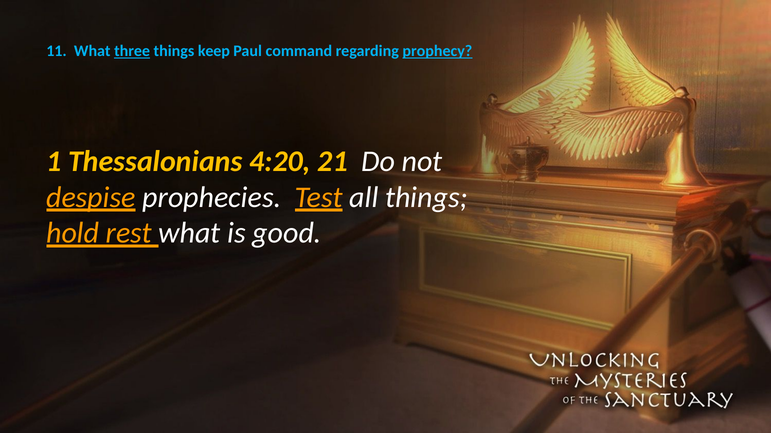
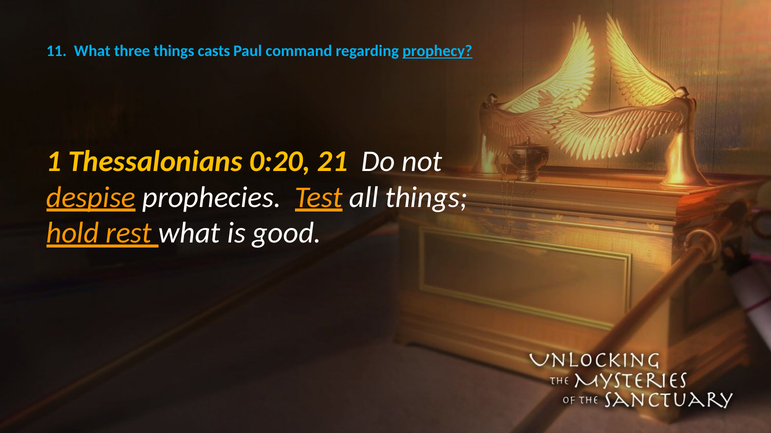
three underline: present -> none (132, 51)
keep: keep -> casts (214, 51)
4:20: 4:20 -> 0:20 (280, 161)
